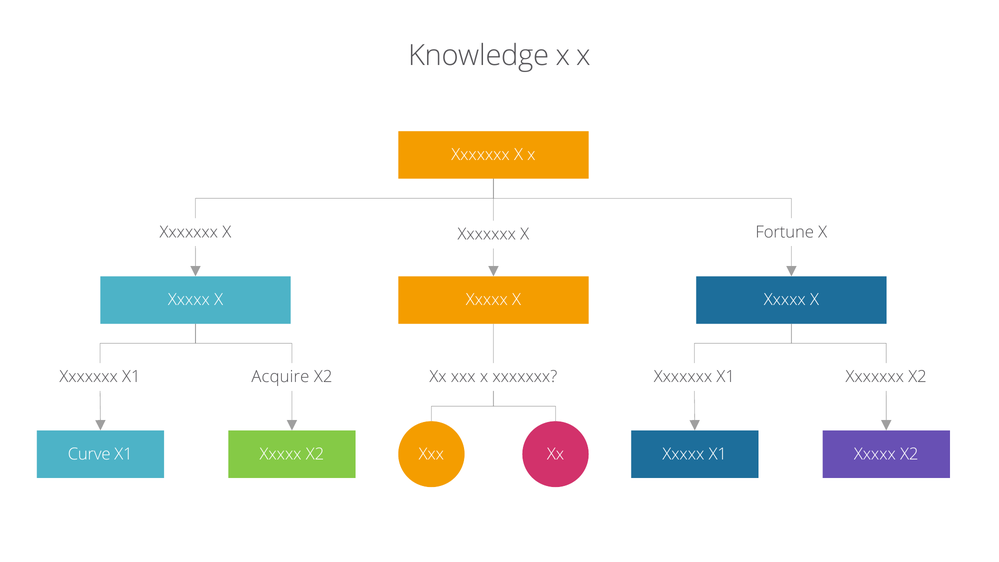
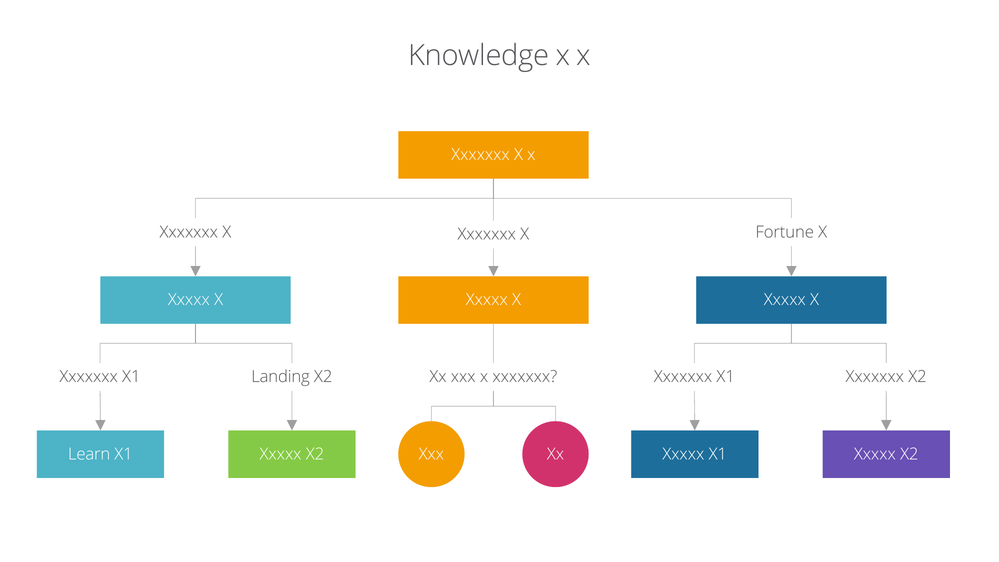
Acquire: Acquire -> Landing (281, 377)
Curve: Curve -> Learn (89, 454)
